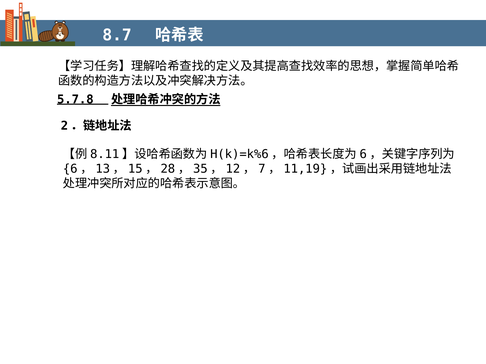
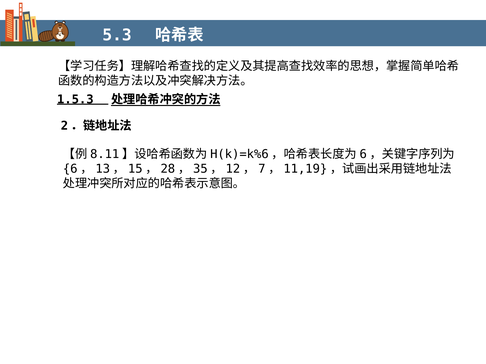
8.7: 8.7 -> 5.3 (117, 35)
5.7.8: 5.7.8 -> 1.5.3 (75, 100)
